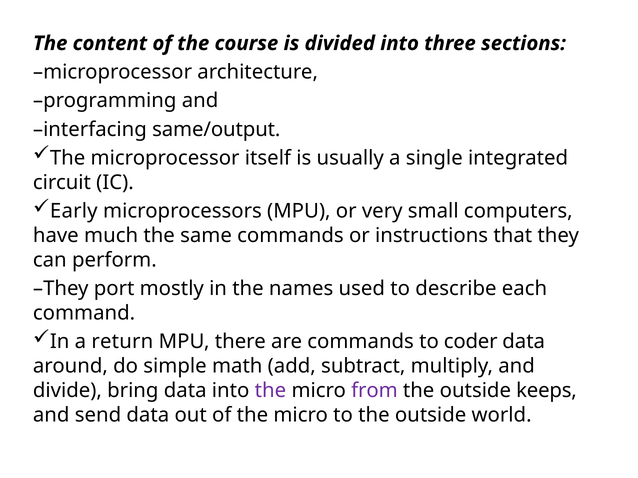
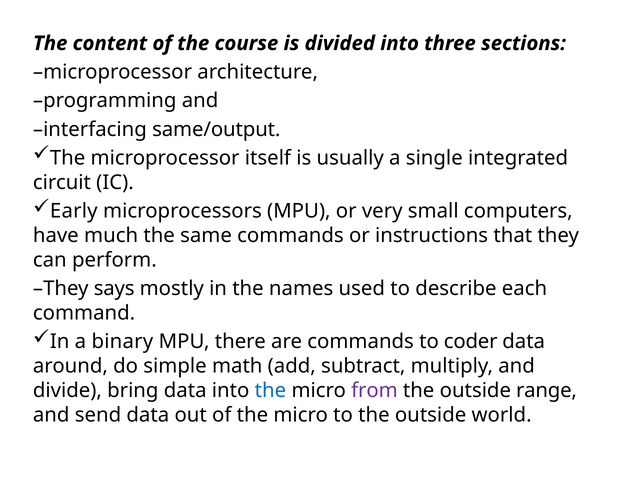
port: port -> says (114, 289)
return: return -> binary (122, 342)
the colour: purple -> blue (270, 391)
keeps: keeps -> range (546, 391)
